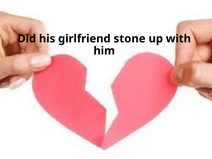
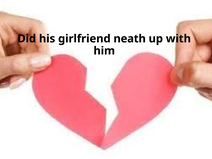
stone: stone -> neath (130, 39)
